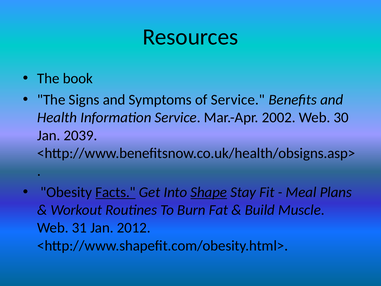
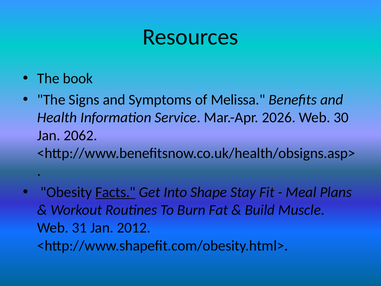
of Service: Service -> Melissa (238, 100)
2002: 2002 -> 2026 (279, 117)
2039: 2039 -> 2062 (81, 135)
Shape underline: present -> none (209, 192)
